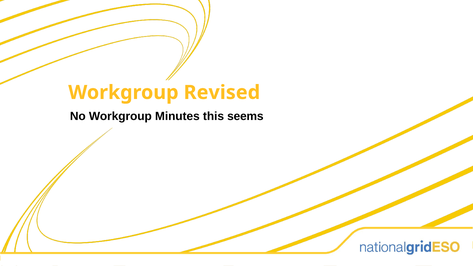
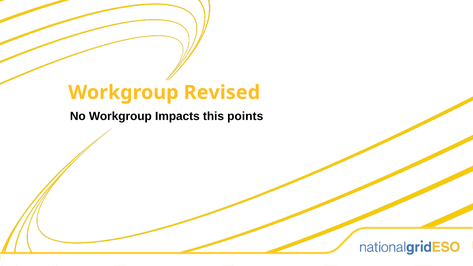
Minutes: Minutes -> Impacts (177, 116)
seems: seems -> points (245, 116)
